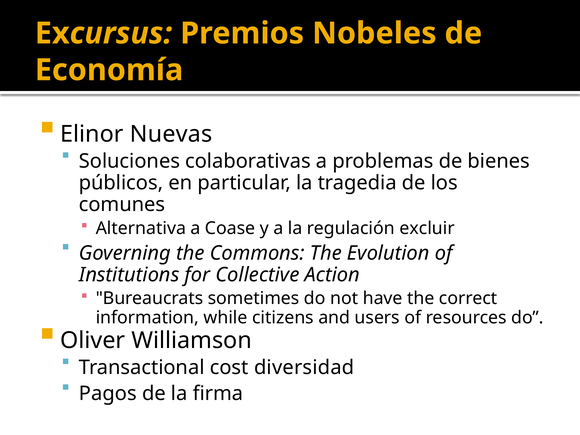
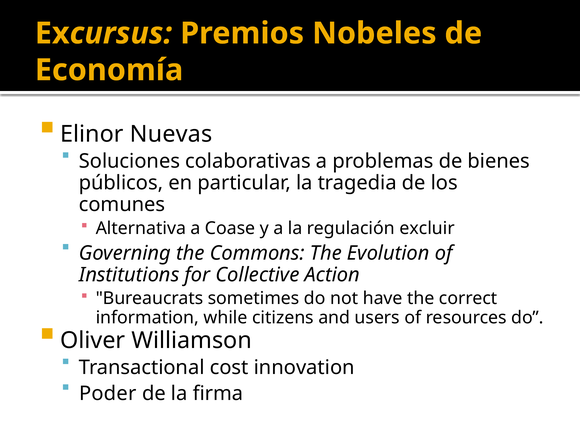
diversidad: diversidad -> innovation (304, 368)
Pagos: Pagos -> Poder (108, 393)
